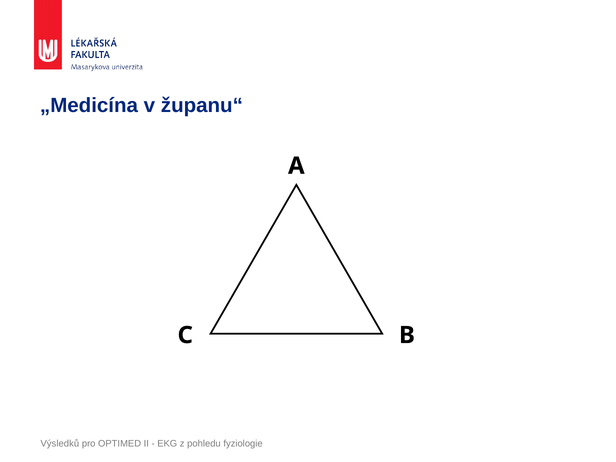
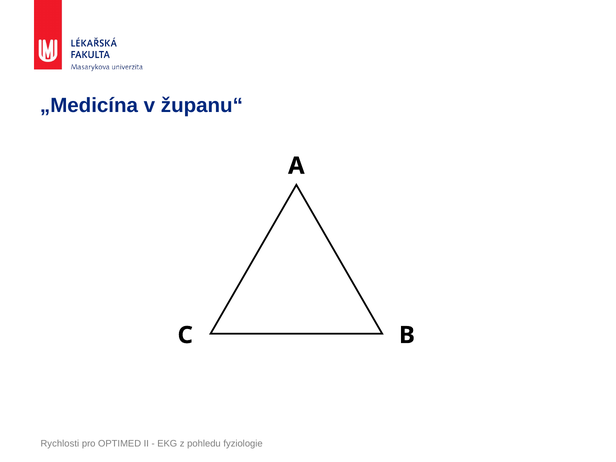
Výsledků: Výsledků -> Rychlosti (60, 444)
